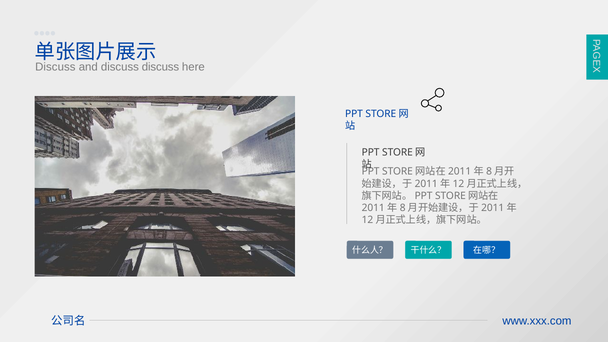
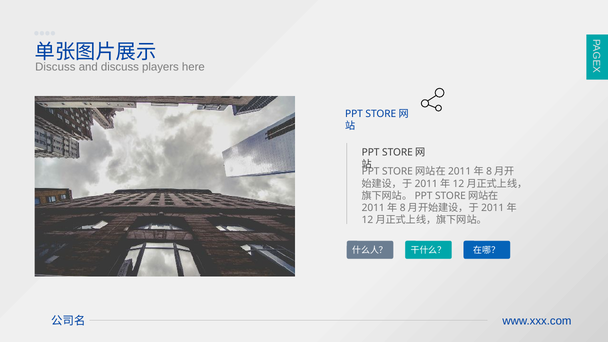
discuss discuss: discuss -> players (160, 67)
